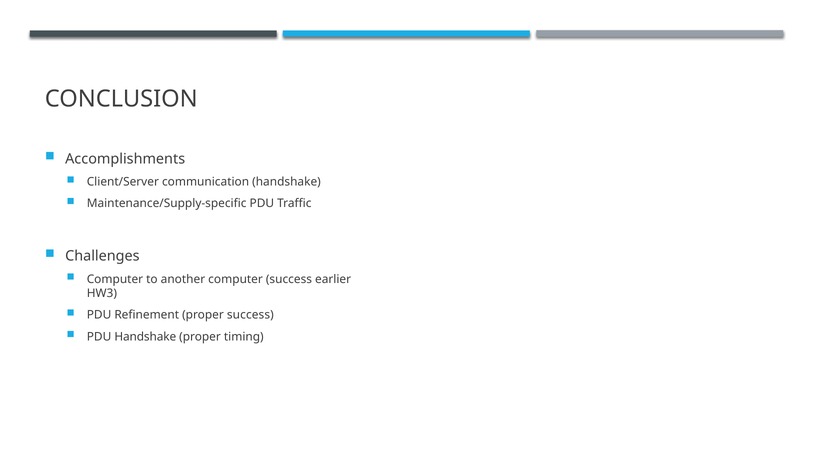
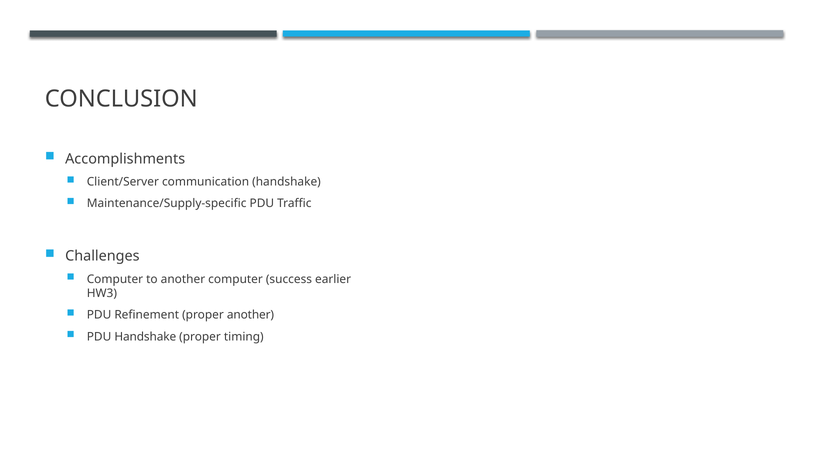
proper success: success -> another (250, 315)
